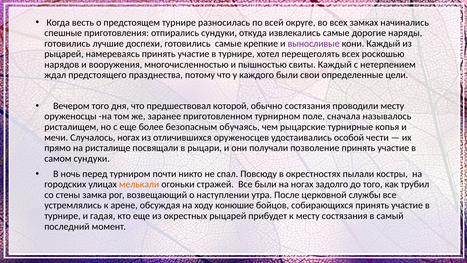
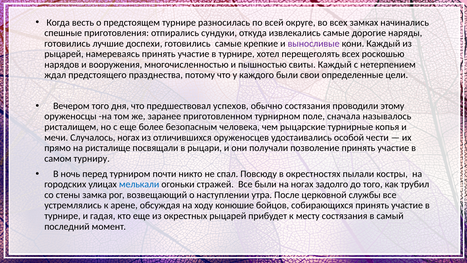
которой: которой -> успехов (231, 106)
проводили месту: месту -> этому (392, 106)
обучаясь: обучаясь -> человека (240, 127)
самом сундуки: сундуки -> турниру (92, 158)
мелькали colour: orange -> blue (139, 184)
